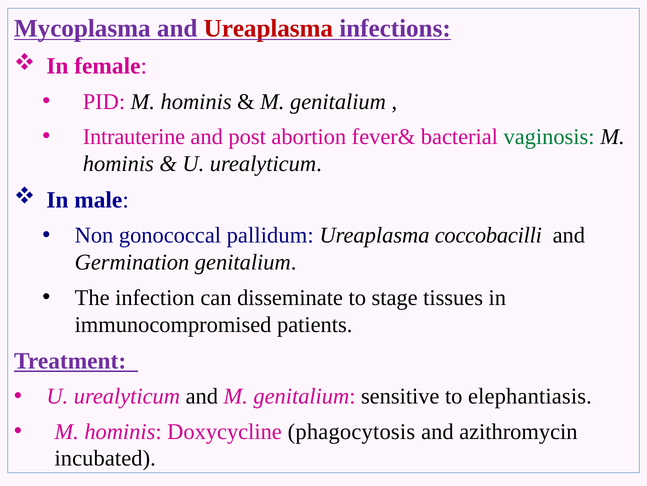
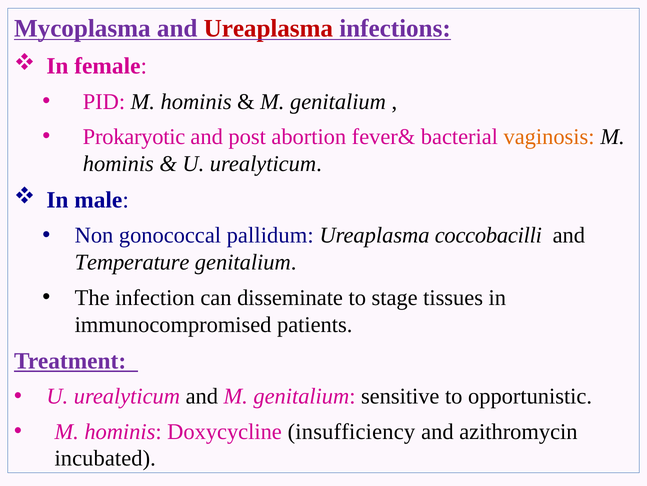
Intrauterine: Intrauterine -> Prokaryotic (134, 137)
vaginosis colour: green -> orange (549, 137)
Germination: Germination -> Temperature (132, 262)
elephantiasis: elephantiasis -> opportunistic (530, 396)
phagocytosis: phagocytosis -> insufficiency (351, 431)
